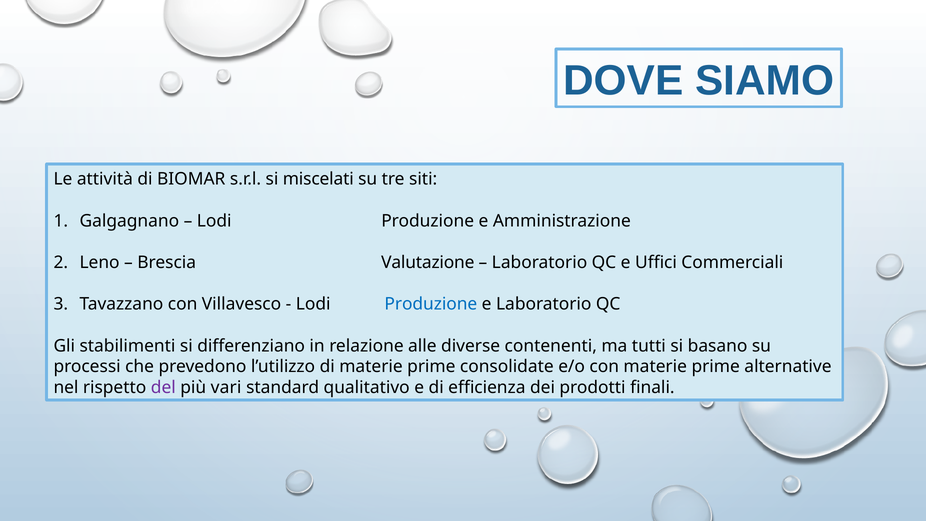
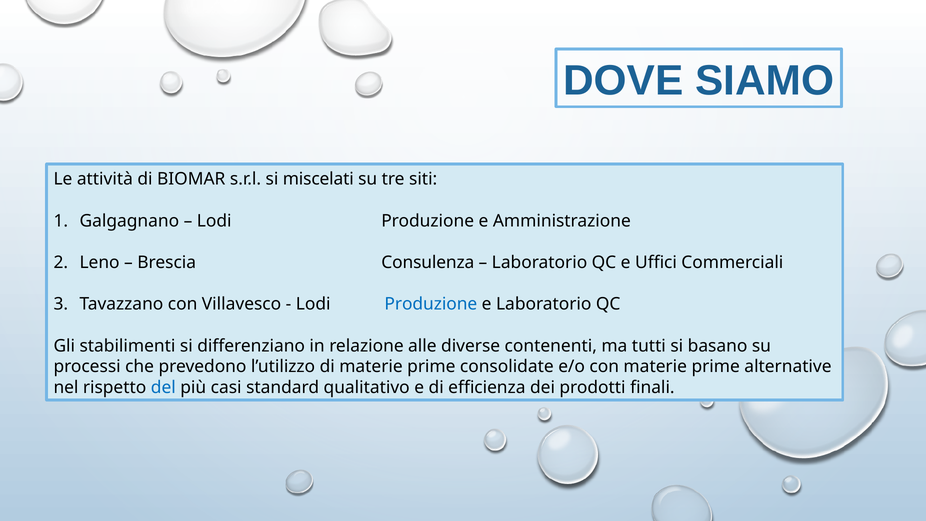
Valutazione: Valutazione -> Consulenza (428, 262)
del colour: purple -> blue (163, 387)
vari: vari -> casi (226, 387)
